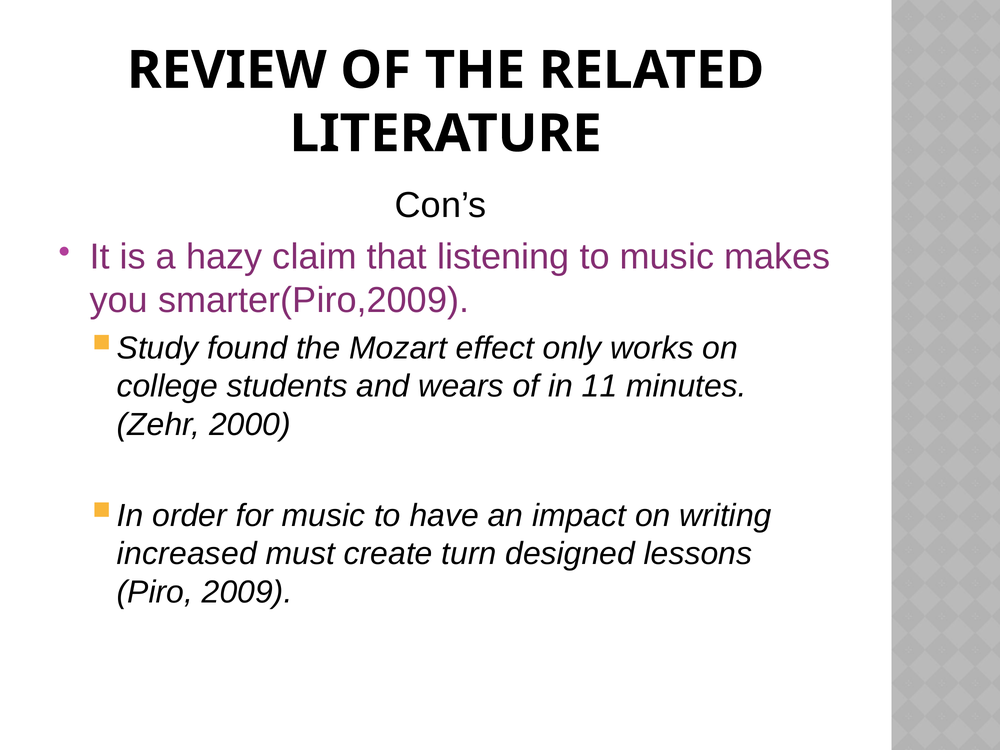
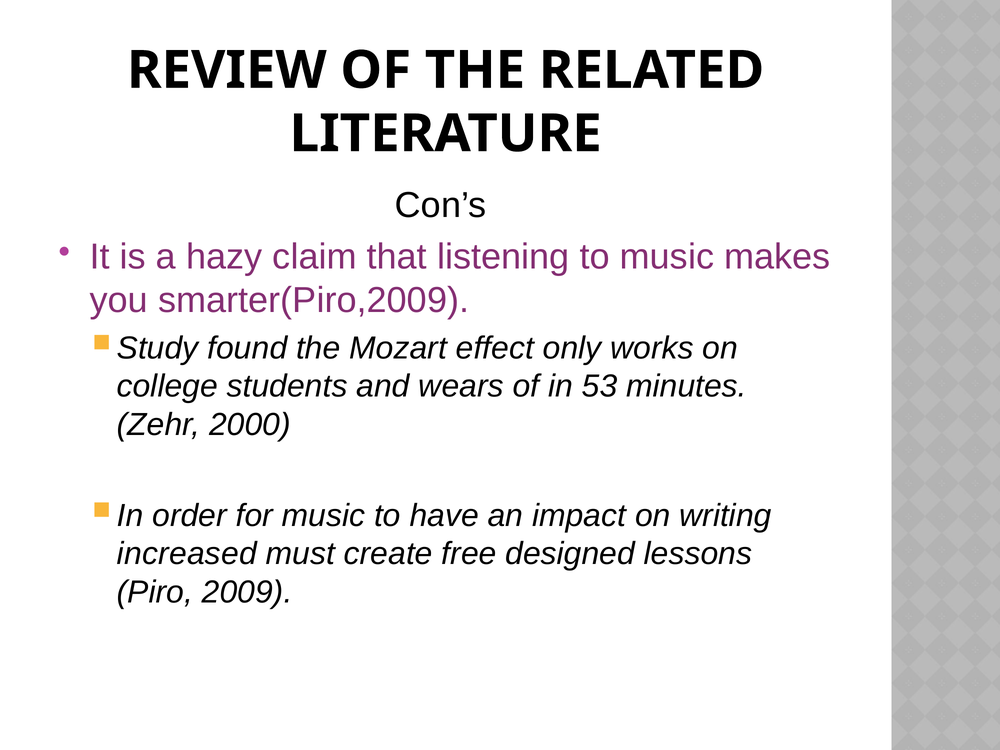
11: 11 -> 53 (600, 386)
turn: turn -> free (469, 554)
